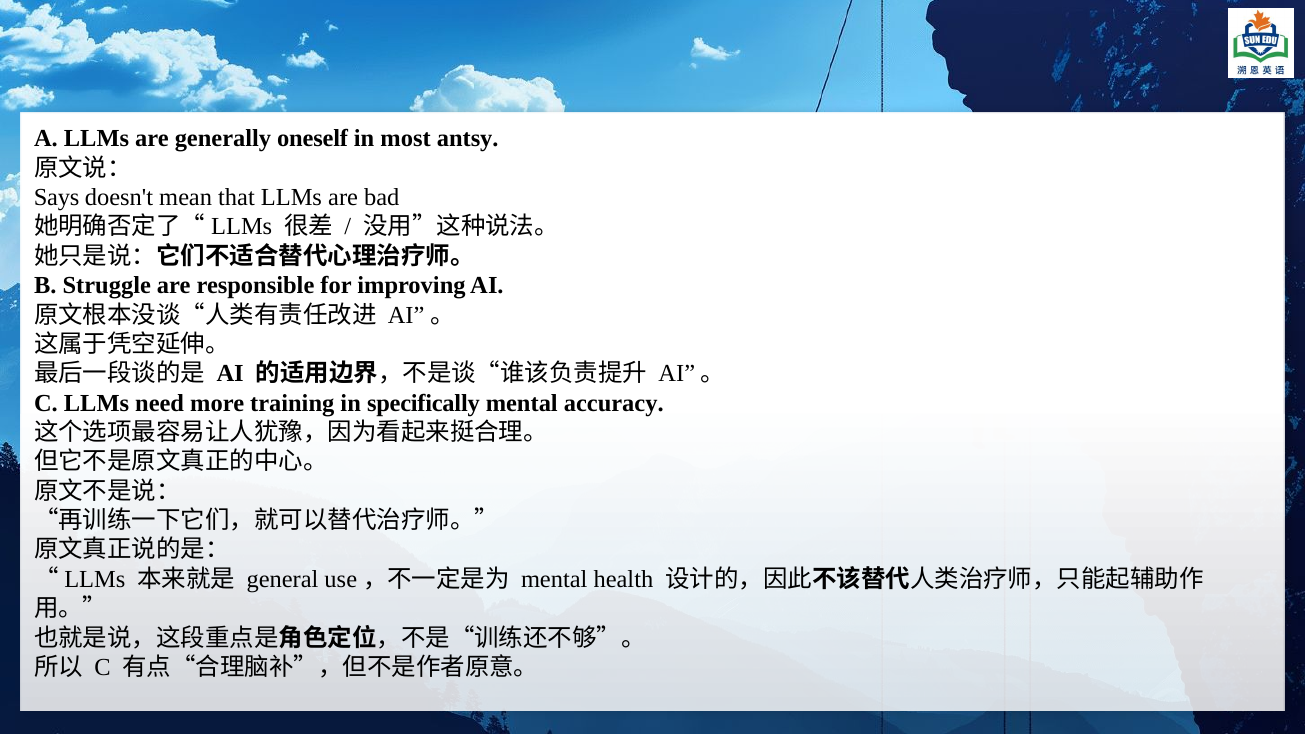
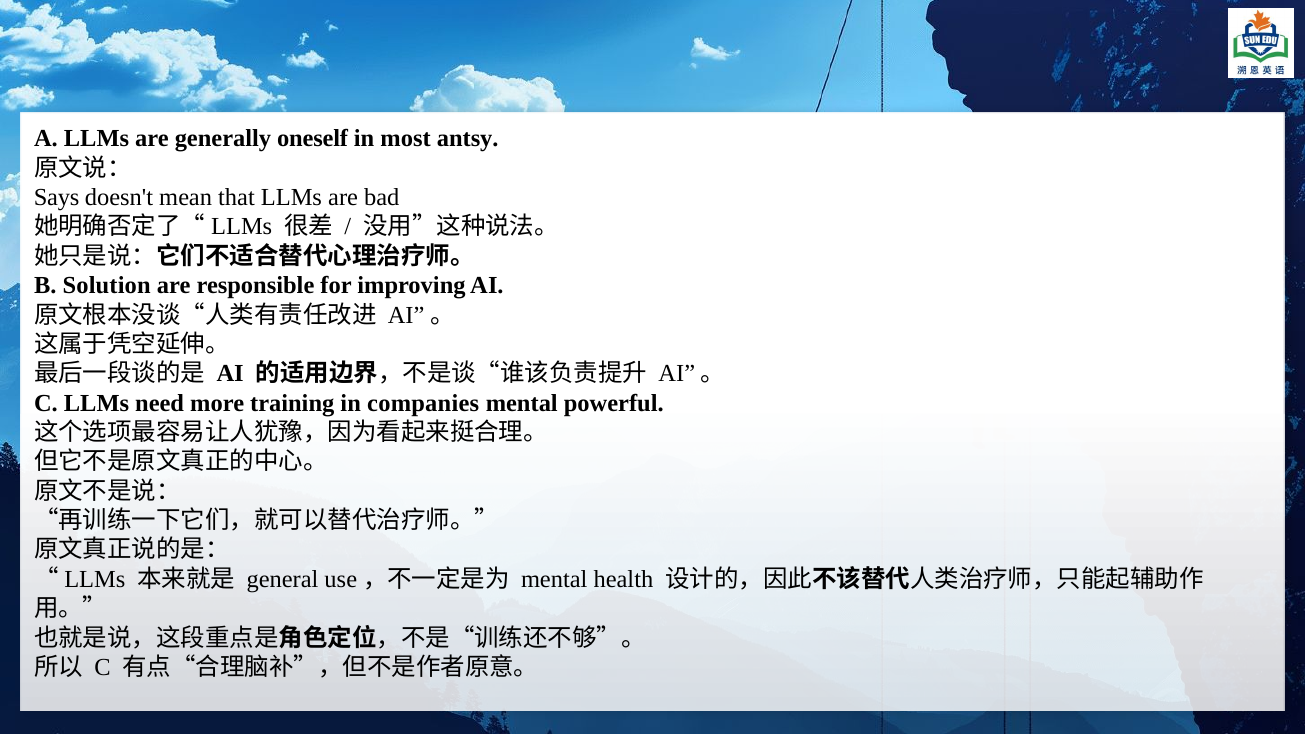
Struggle: Struggle -> Solution (107, 286)
specifically: specifically -> companies (423, 403)
accuracy: accuracy -> powerful (614, 403)
